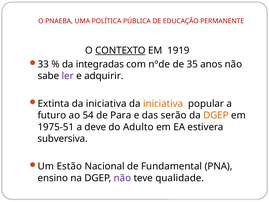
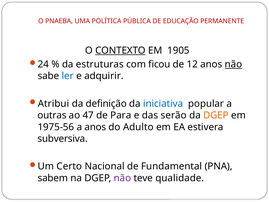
1919: 1919 -> 1905 (178, 50)
33: 33 -> 24 (43, 64)
integradas: integradas -> estruturas (100, 64)
nºde: nºde -> ficou (159, 64)
35: 35 -> 12 (192, 64)
não underline: none -> present (233, 64)
ler colour: purple -> blue (68, 76)
Extinta: Extinta -> Atribui (54, 104)
iniciativa: iniciativa -> definição (106, 104)
iniciativa colour: orange -> blue (163, 104)
futuro: futuro -> outras (52, 115)
54: 54 -> 47 (88, 115)
1975-51: 1975-51 -> 1975-56 (56, 127)
a deve: deve -> anos (95, 127)
Estão: Estão -> Certo (69, 166)
ensino: ensino -> sabem (53, 178)
